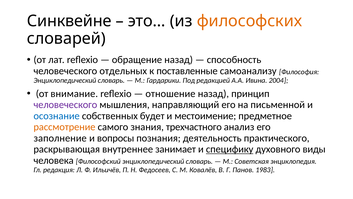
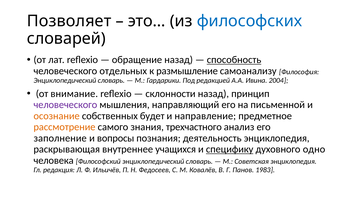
Синквейне: Синквейне -> Позволяет (69, 21)
философских colour: orange -> blue (249, 21)
способность underline: none -> present (234, 60)
поставленные: поставленные -> размышление (187, 71)
отношение: отношение -> склонности (170, 93)
осознание colour: blue -> orange (57, 116)
местоимение: местоимение -> направление (205, 116)
деятельность практического: практического -> энциклопедия (277, 138)
занимает: занимает -> учащихся (176, 149)
виды: виды -> одно (314, 149)
